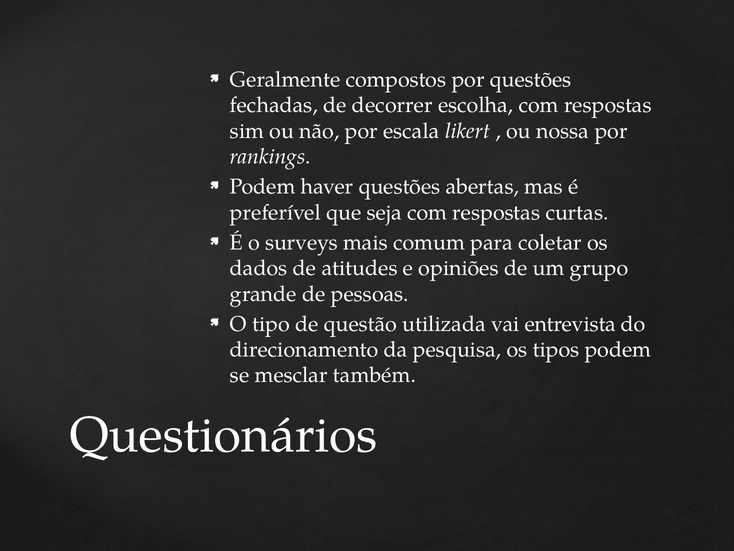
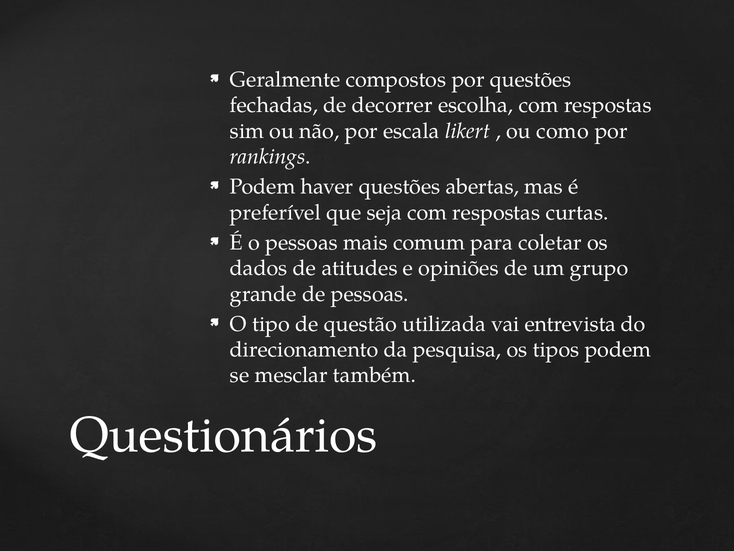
nossa: nossa -> como (563, 131)
o surveys: surveys -> pessoas (302, 242)
